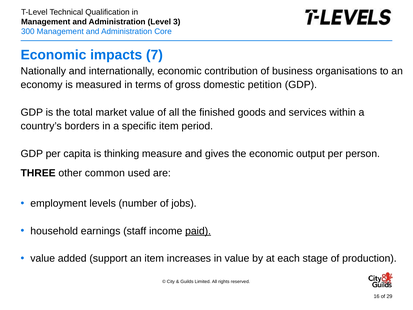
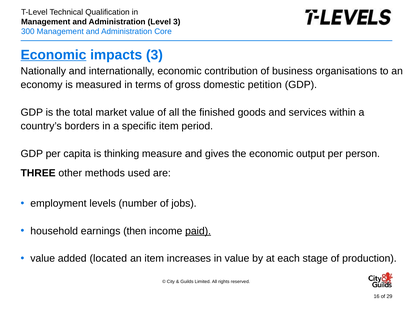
Economic underline: none -> present (54, 55)
impacts 7: 7 -> 3 (154, 55)
common: common -> methods (105, 173)
staff: staff -> then (135, 231)
support: support -> located (108, 258)
